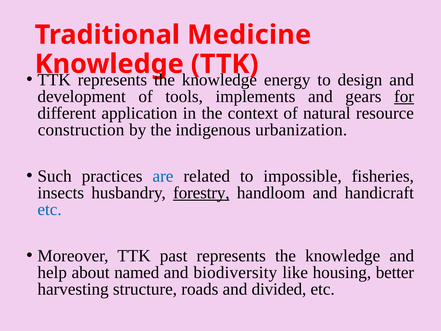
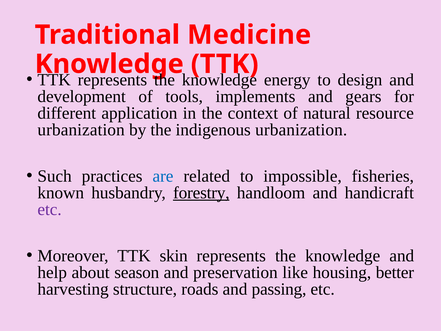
for underline: present -> none (404, 96)
construction: construction -> urbanization (81, 130)
insects: insects -> known (61, 193)
etc colour: blue -> purple (50, 209)
past: past -> skin (174, 256)
named: named -> season (137, 272)
biodiversity: biodiversity -> preservation (235, 272)
divided: divided -> passing (279, 289)
